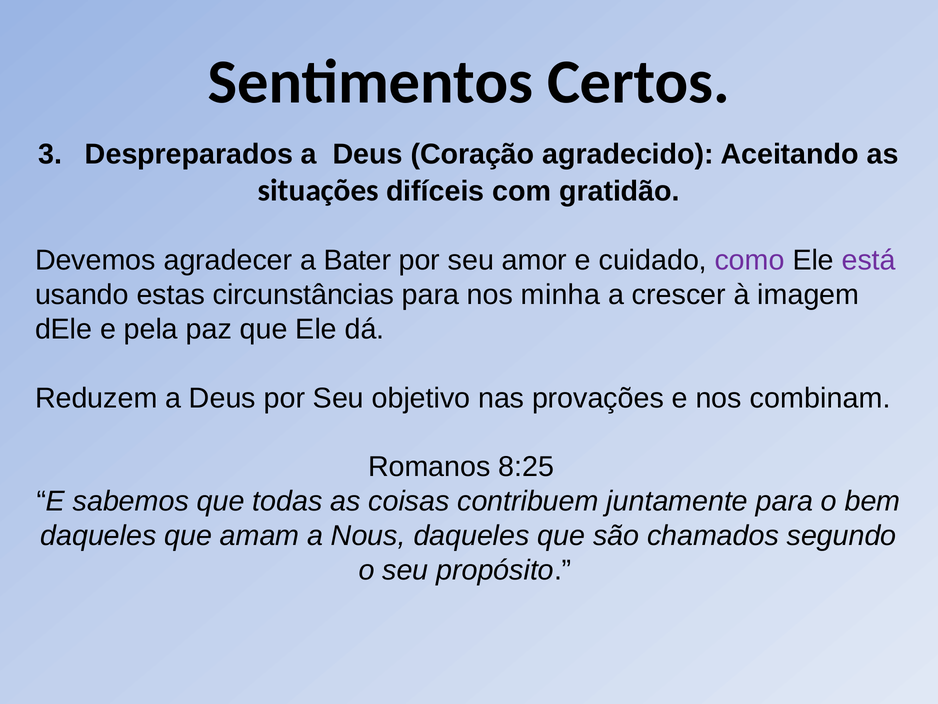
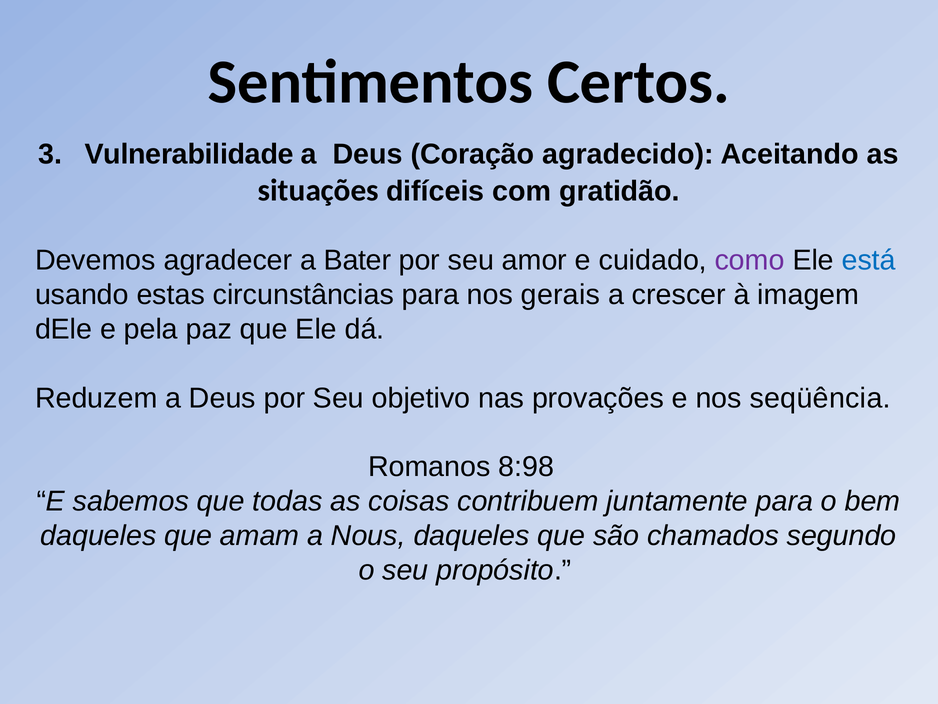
Despreparados: Despreparados -> Vulnerabilidade (189, 154)
está colour: purple -> blue (869, 260)
minha: minha -> gerais (560, 295)
combinam: combinam -> seqüência (820, 398)
8:25: 8:25 -> 8:98 (526, 467)
